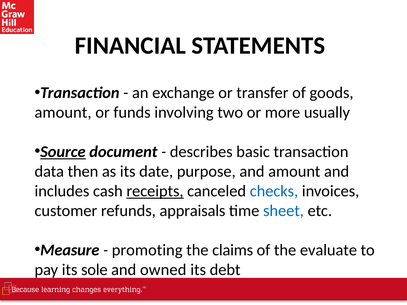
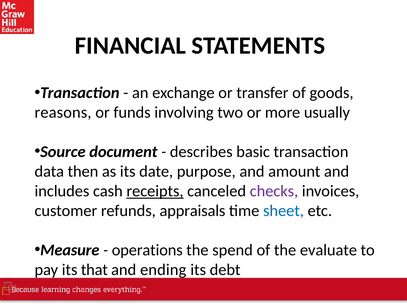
amount: amount -> reasons (63, 113)
Source underline: present -> none (63, 152)
checks colour: blue -> purple (274, 191)
promoting: promoting -> operations (147, 250)
claims: claims -> spend (233, 250)
sole: sole -> that (94, 270)
owned: owned -> ending (163, 270)
